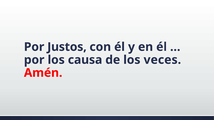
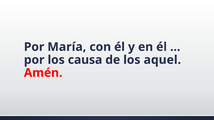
Justos: Justos -> María (67, 47)
veces: veces -> aquel (162, 60)
